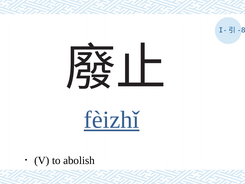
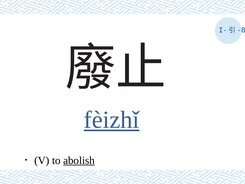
abolish underline: none -> present (79, 160)
